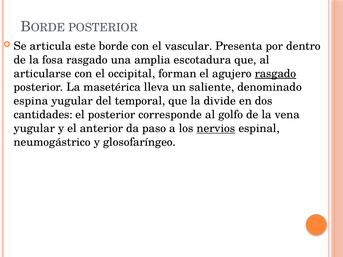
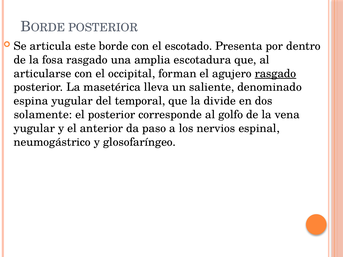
vascular: vascular -> escotado (189, 46)
cantidades: cantidades -> solamente (43, 115)
nervios underline: present -> none (216, 128)
